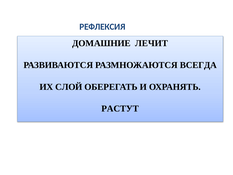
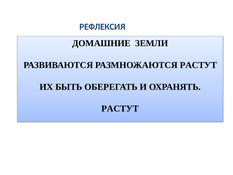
ЛЕЧИТ: ЛЕЧИТ -> ЗЕМЛИ (152, 43)
РАЗМНОЖАЮТСЯ ВСЕГДА: ВСЕГДА -> РАСТУТ (198, 65)
СЛОЙ: СЛОЙ -> БЫТЬ (69, 87)
